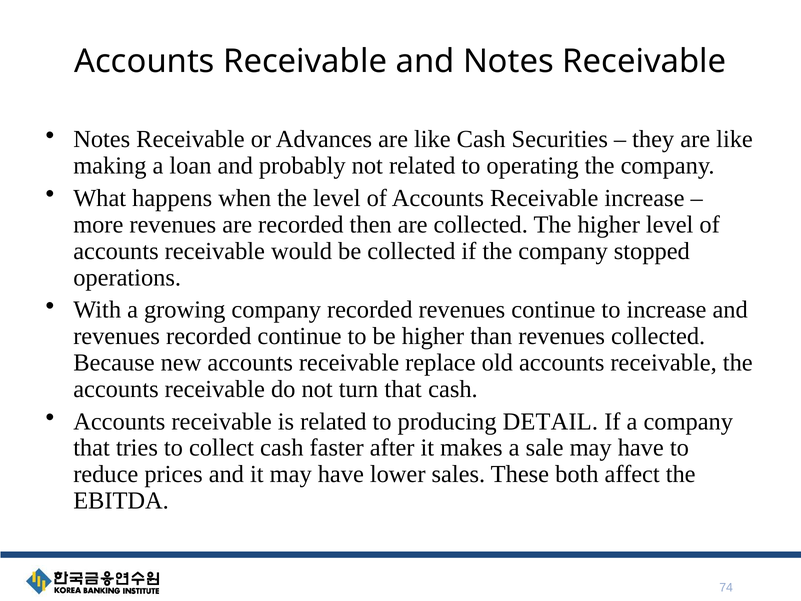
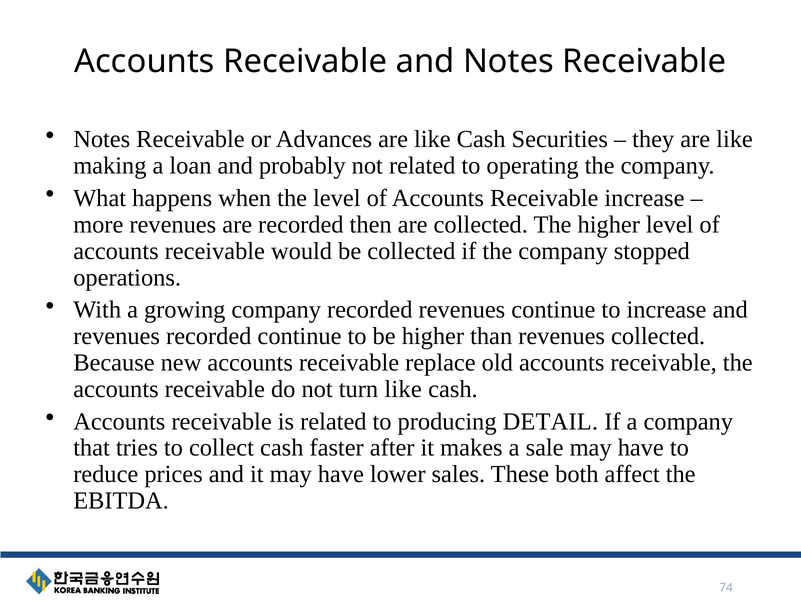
turn that: that -> like (403, 389)
